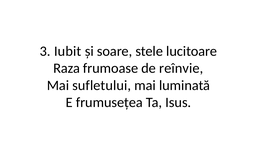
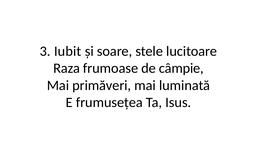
reînvie: reînvie -> câmpie (181, 69)
sufletului: sufletului -> primăveri (102, 86)
